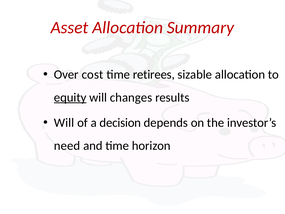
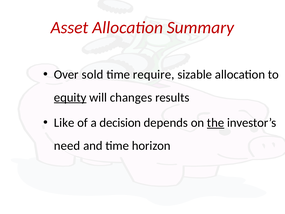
cost: cost -> sold (93, 75)
retirees: retirees -> require (154, 75)
Will: Will -> Like (64, 123)
the underline: none -> present (216, 123)
